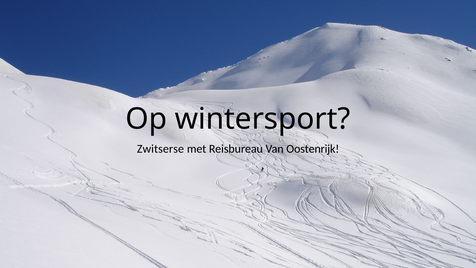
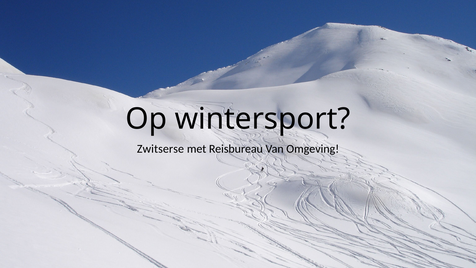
Oostenrijk: Oostenrijk -> Omgeving (313, 149)
